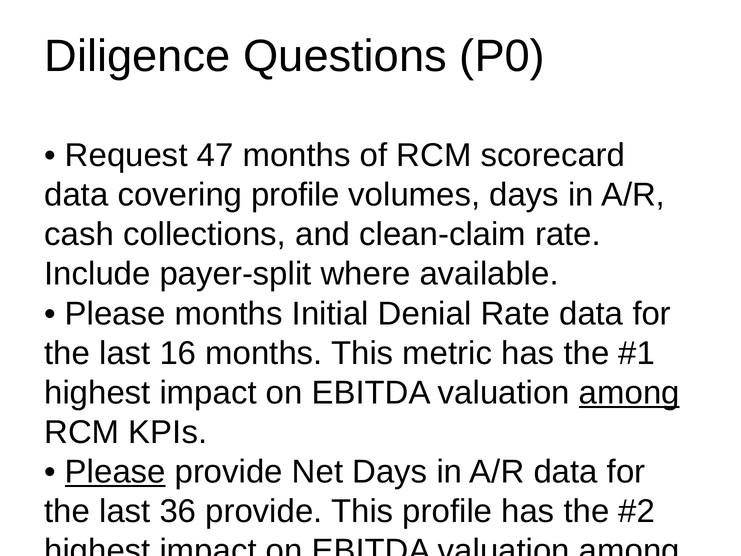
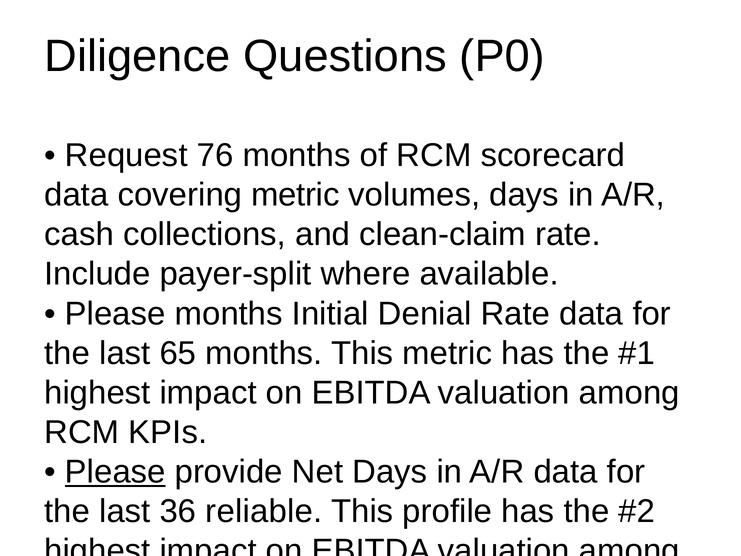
47: 47 -> 76 (215, 155)
covering profile: profile -> metric (295, 195)
16: 16 -> 65 (178, 353)
among underline: present -> none (629, 393)
36 provide: provide -> reliable (264, 511)
